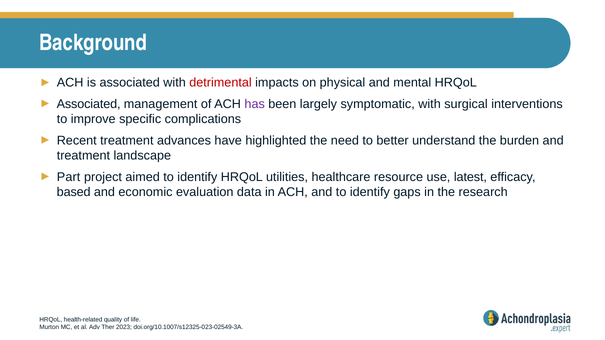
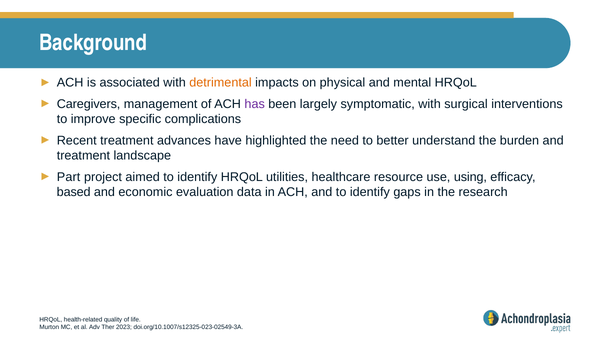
detrimental colour: red -> orange (221, 83)
Associated: Associated -> Caregivers (89, 104)
latest: latest -> using (470, 177)
